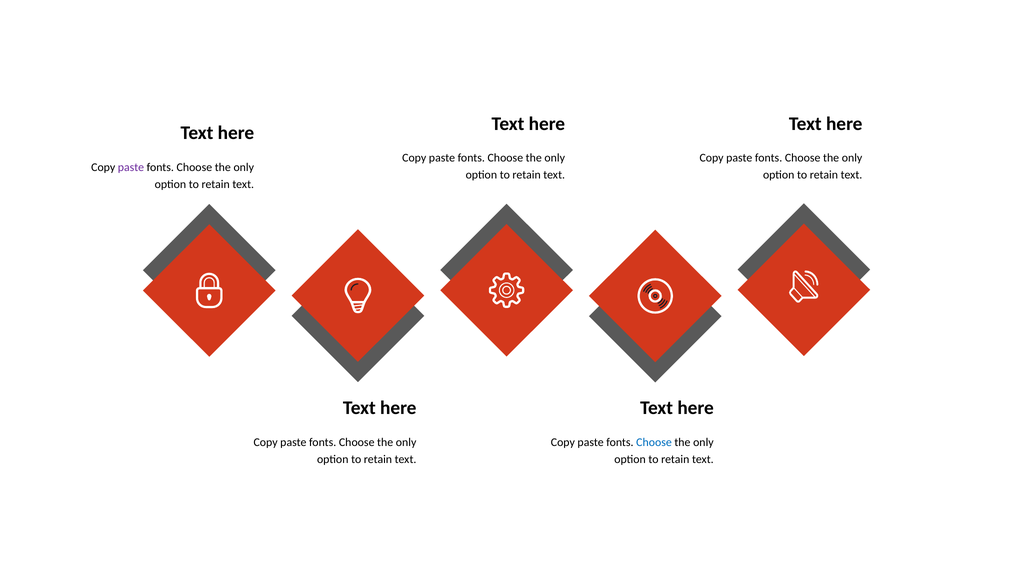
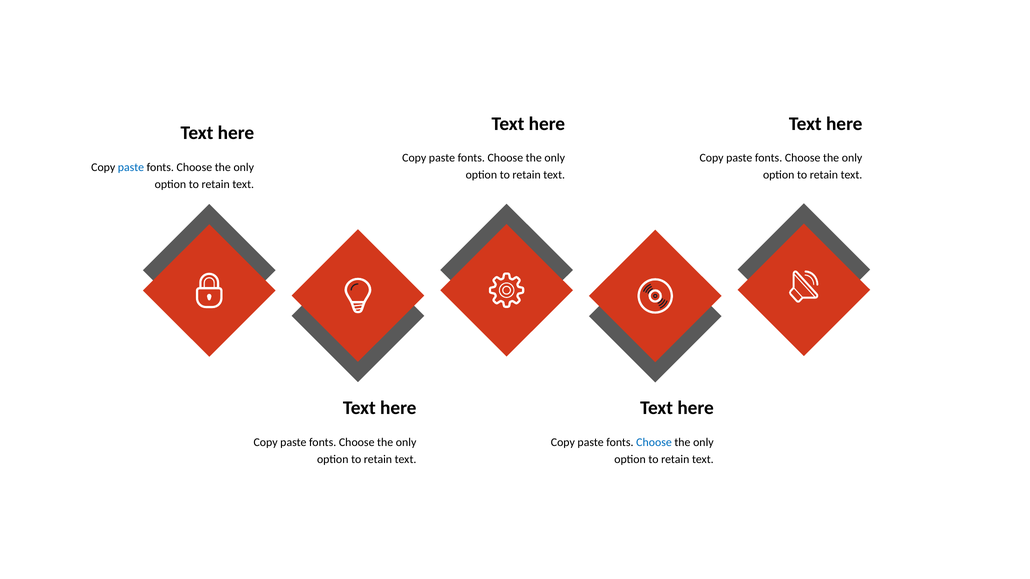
paste colour: purple -> blue (131, 168)
